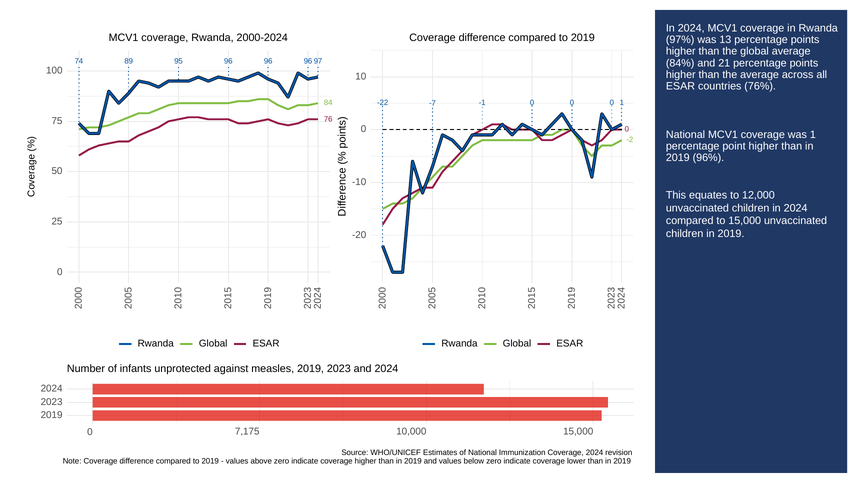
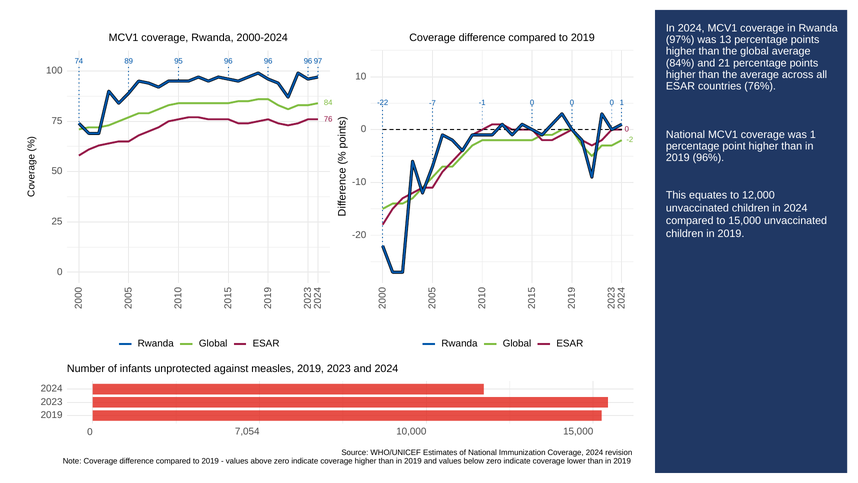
7,175: 7,175 -> 7,054 (247, 431)
